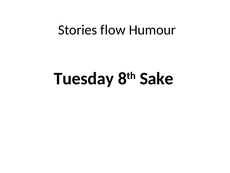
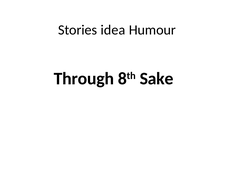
flow: flow -> idea (113, 30)
Tuesday: Tuesday -> Through (84, 78)
